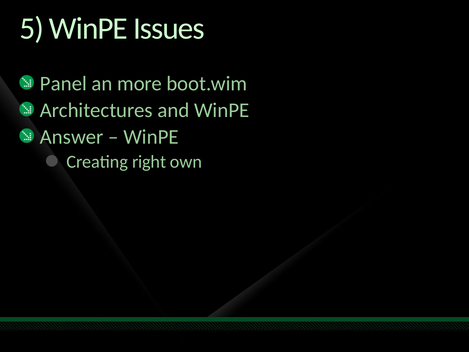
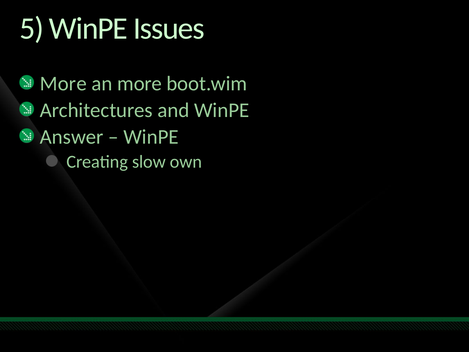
Panel: Panel -> More (63, 84)
right: right -> slow (149, 162)
